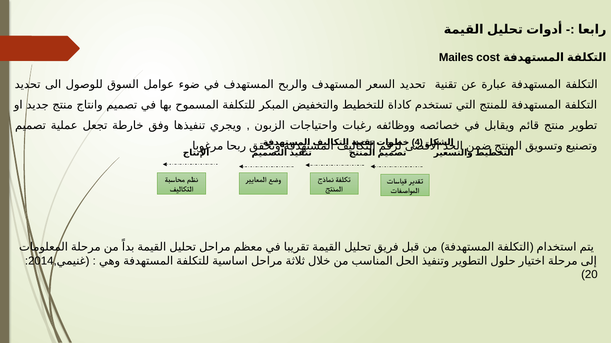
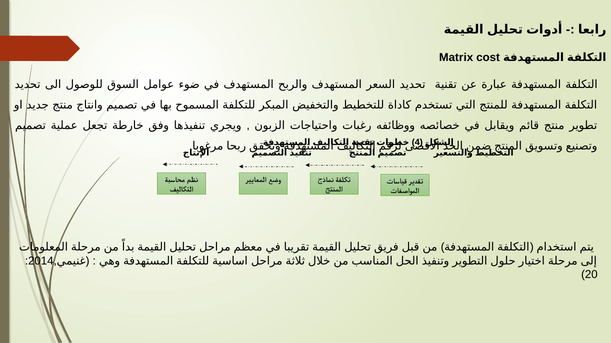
Mailes: Mailes -> Matrix (456, 57)
